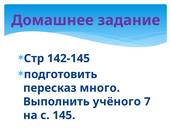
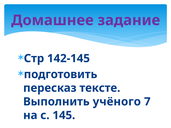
много: много -> тексте (100, 88)
